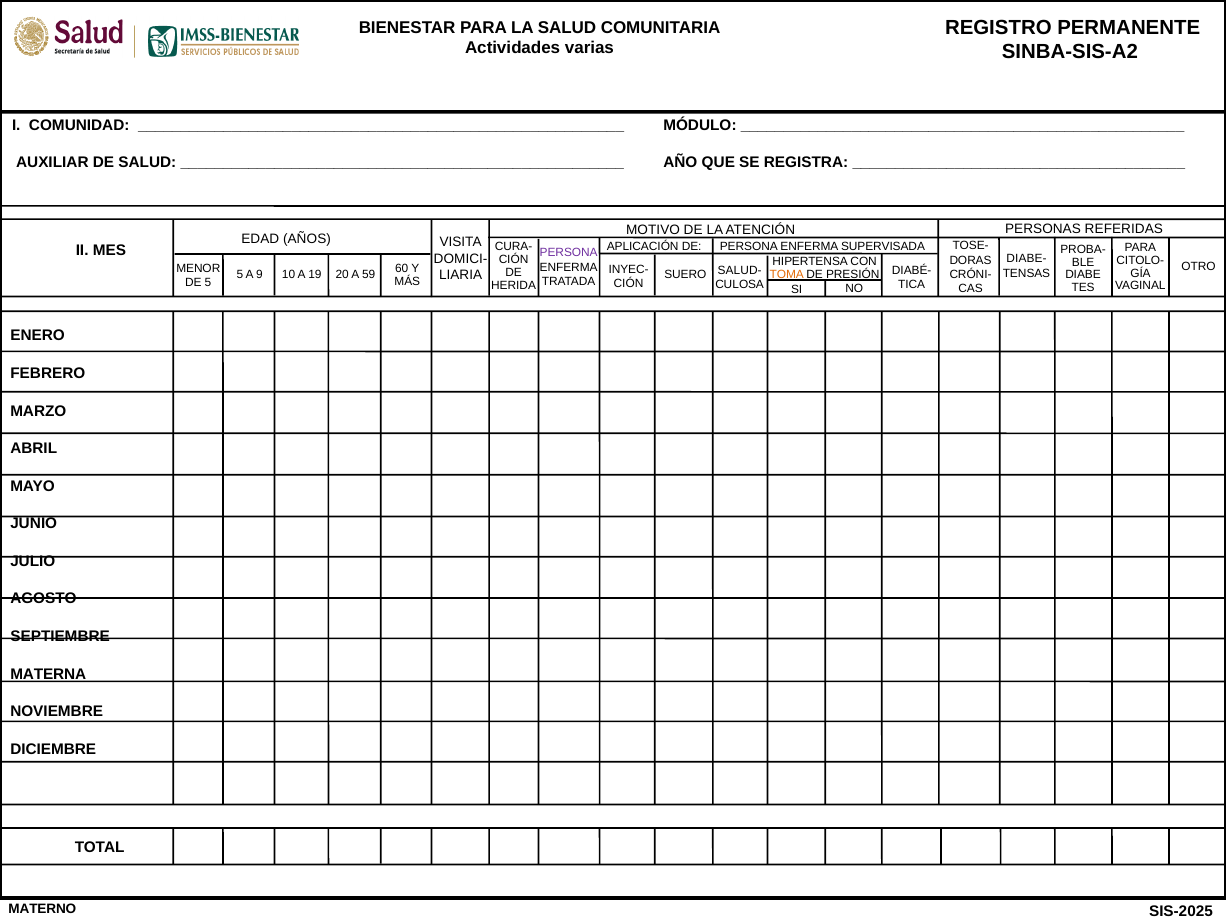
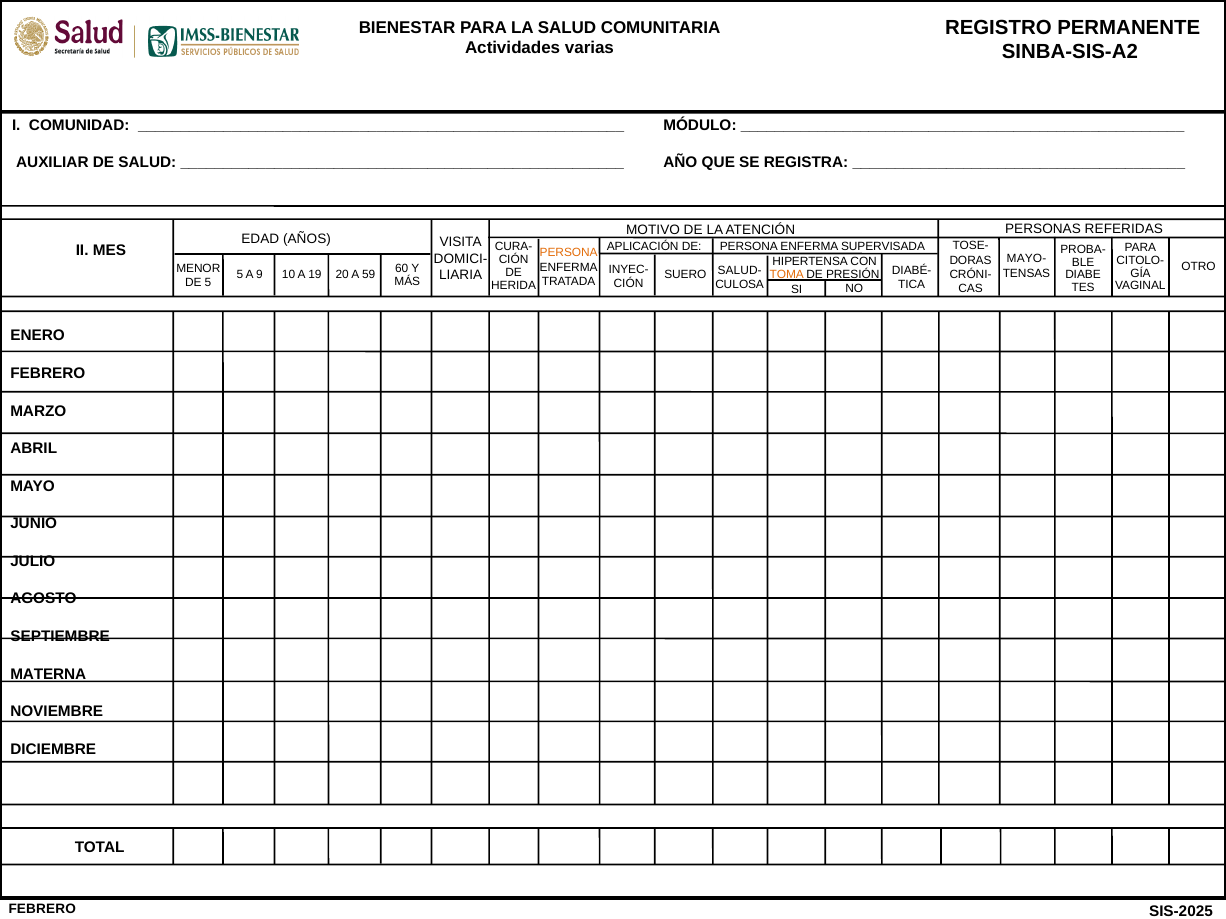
PERSONA colour: purple -> orange (569, 253)
DIABE-: DIABE- -> MAYO- (1026, 259)
MATERNO: MATERNO -> FEBRERO (42, 910)
